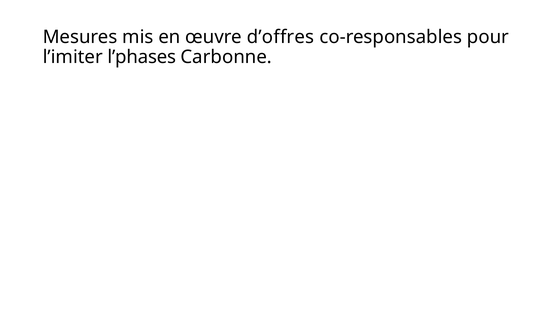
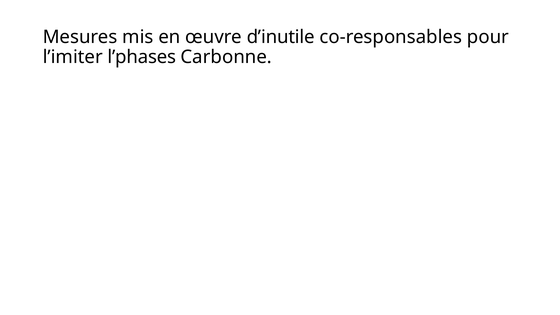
d’offres: d’offres -> d’inutile (281, 37)
